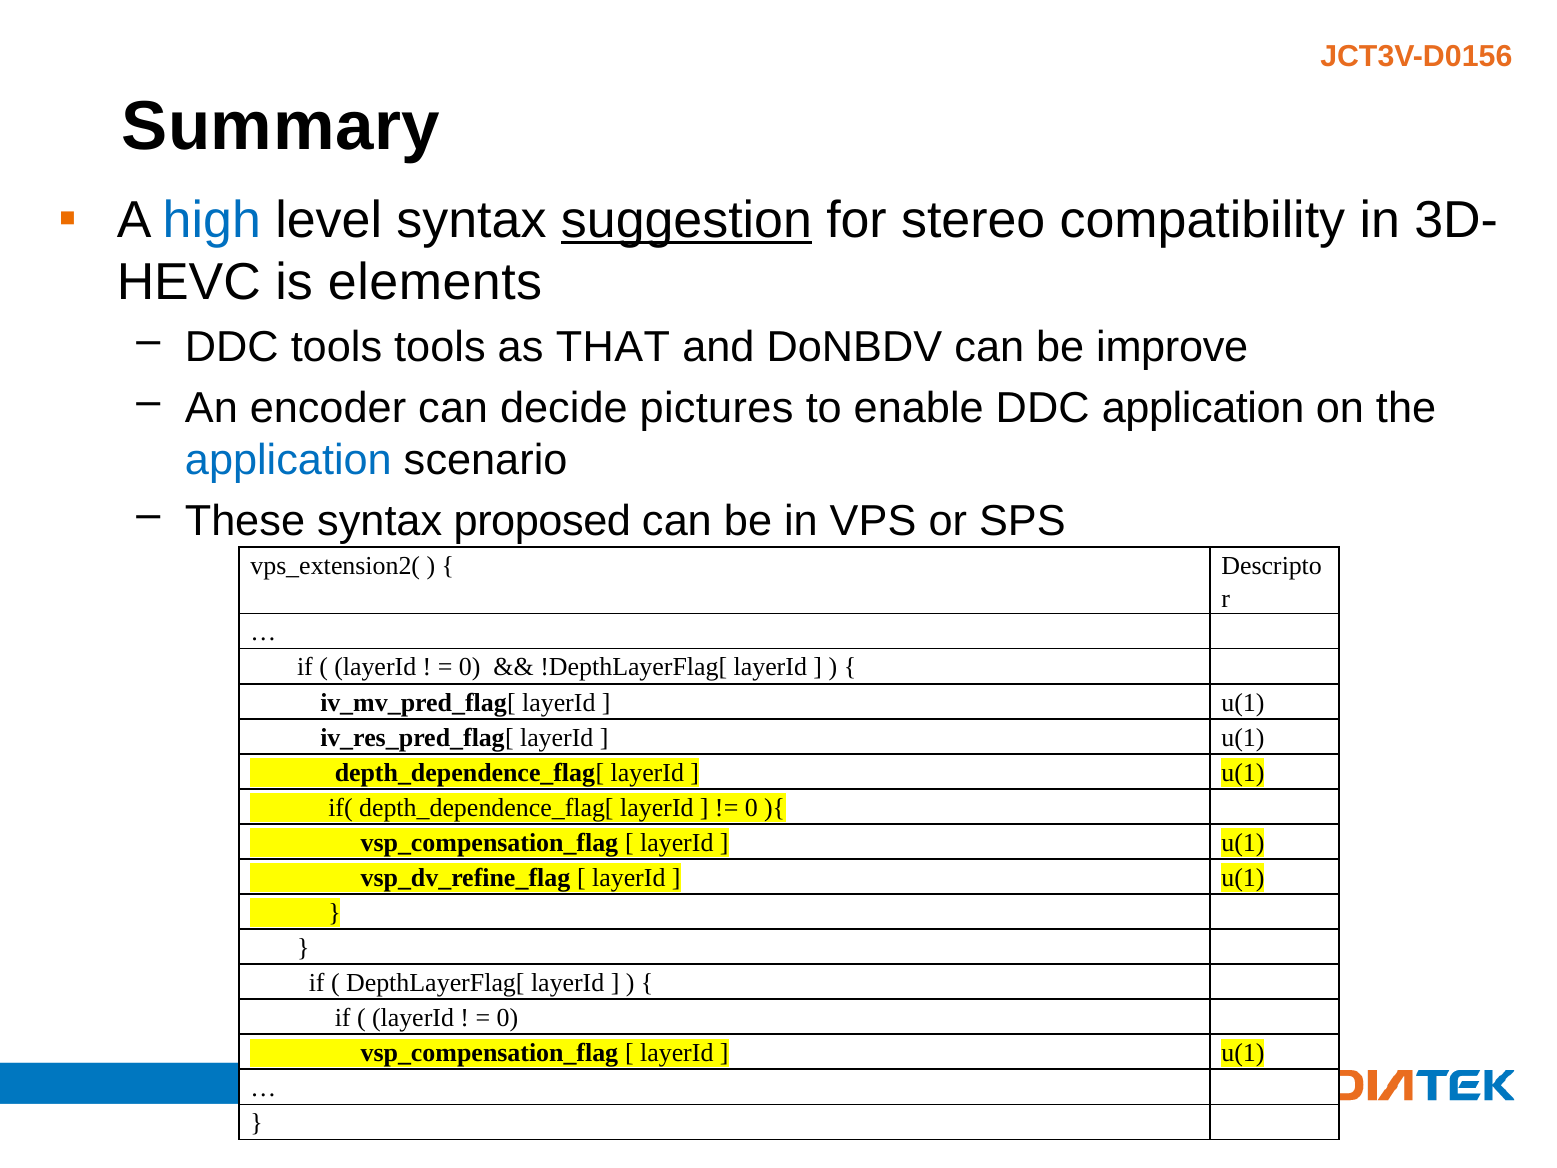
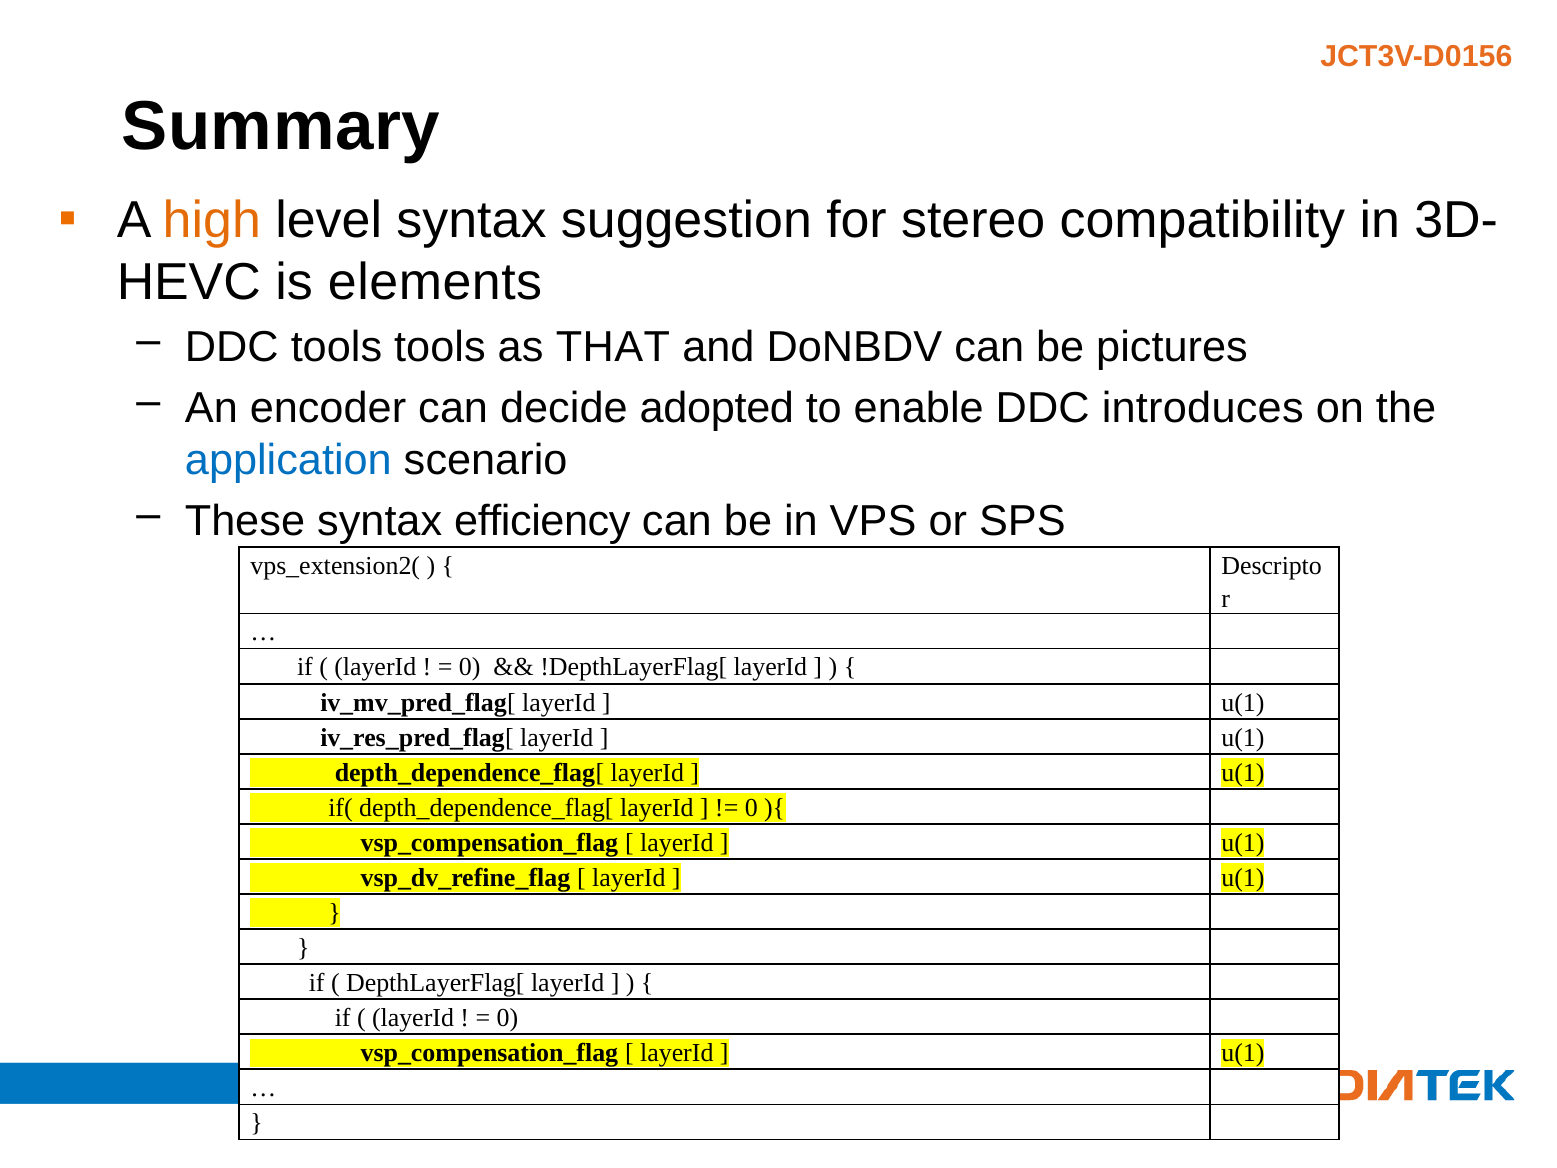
high colour: blue -> orange (212, 220)
suggestion underline: present -> none (686, 220)
improve: improve -> pictures (1172, 348)
pictures: pictures -> adopted (717, 408)
DDC application: application -> introduces (1203, 408)
proposed: proposed -> efficiency (542, 521)
